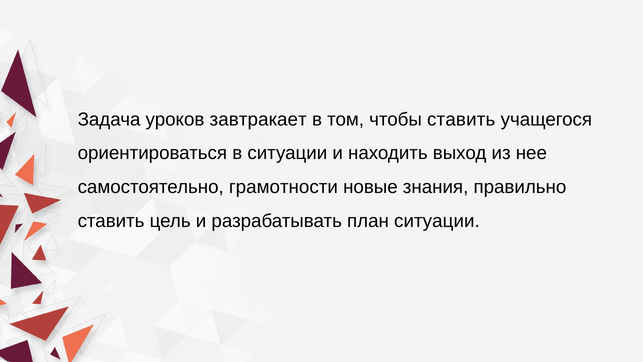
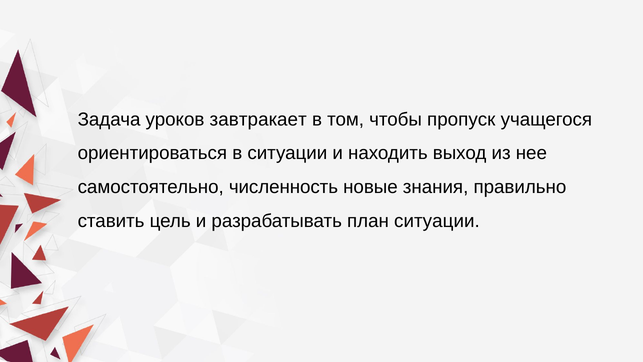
чтобы ставить: ставить -> пропуск (461, 119)
грамотности: грамотности -> численность (283, 187)
